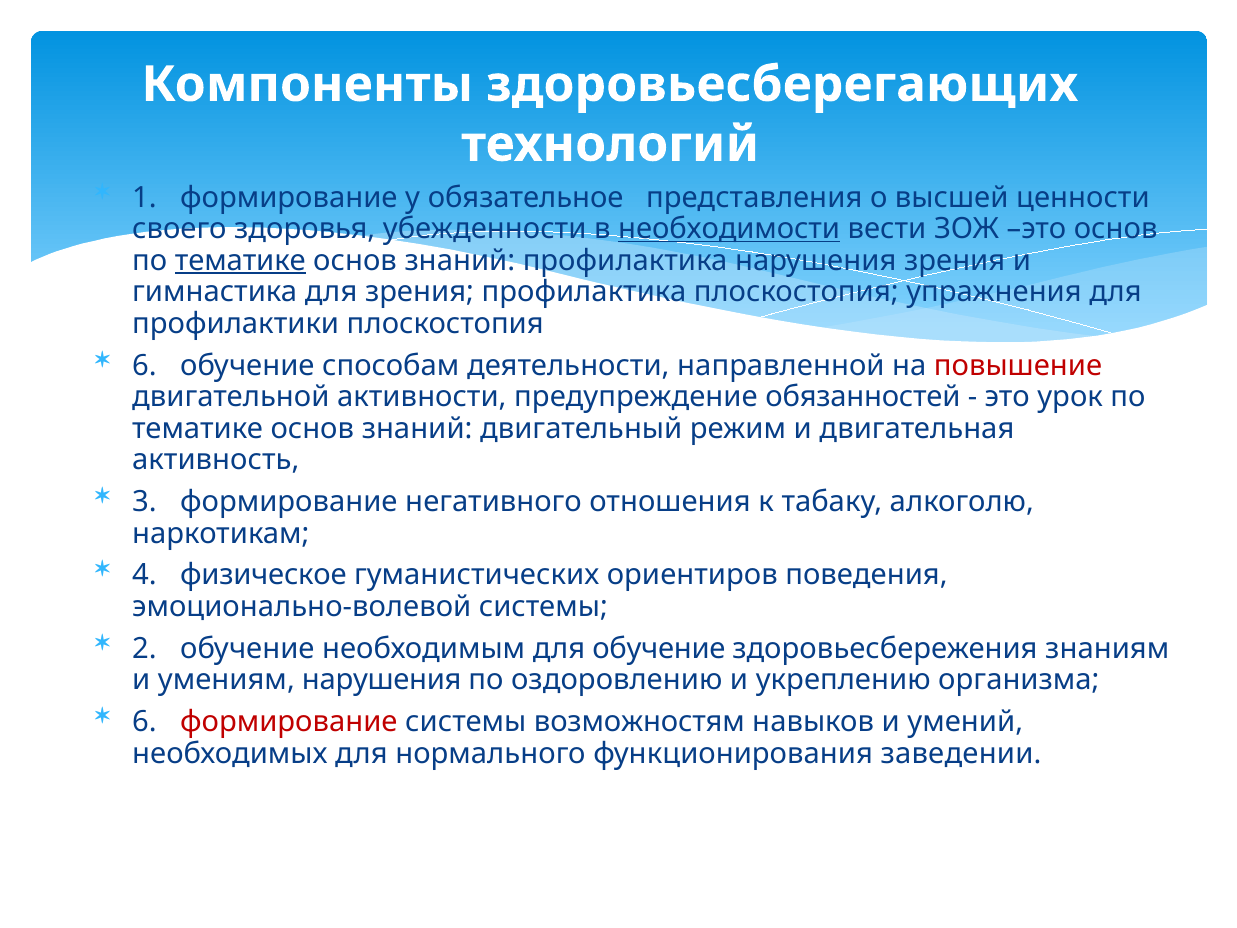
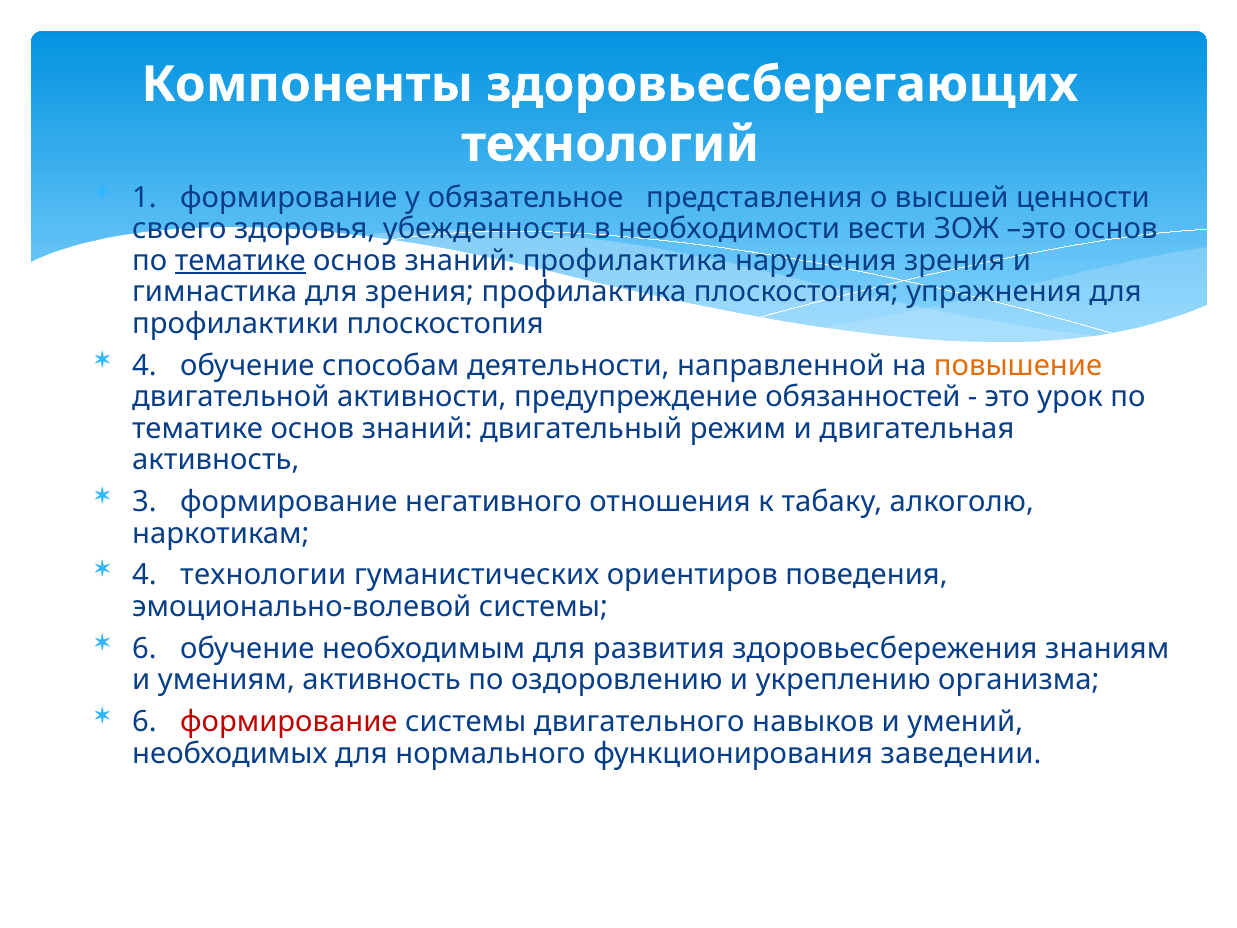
необходимости underline: present -> none (729, 229)
6: 6 -> 4 (144, 365)
повышение colour: red -> orange (1018, 365)
физическое: физическое -> технологии (263, 575)
2: 2 -> 6 (144, 648)
для обучение: обучение -> развития (659, 648)
умениям нарушения: нарушения -> активность (382, 680)
возможностям: возможностям -> двигательного (639, 722)
